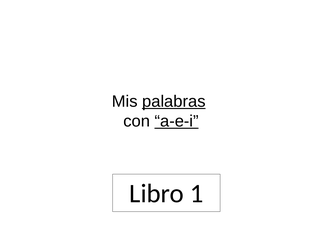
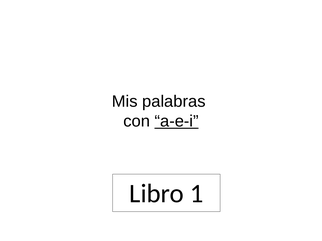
palabras underline: present -> none (174, 102)
